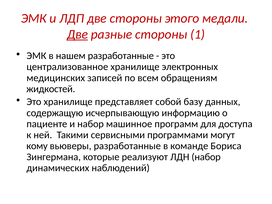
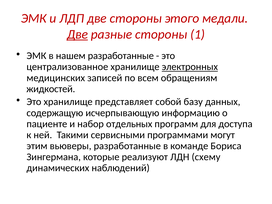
электронных underline: none -> present (190, 67)
машинное: машинное -> отдельных (129, 124)
кому: кому -> этим (37, 146)
ЛДН набор: набор -> схему (206, 157)
